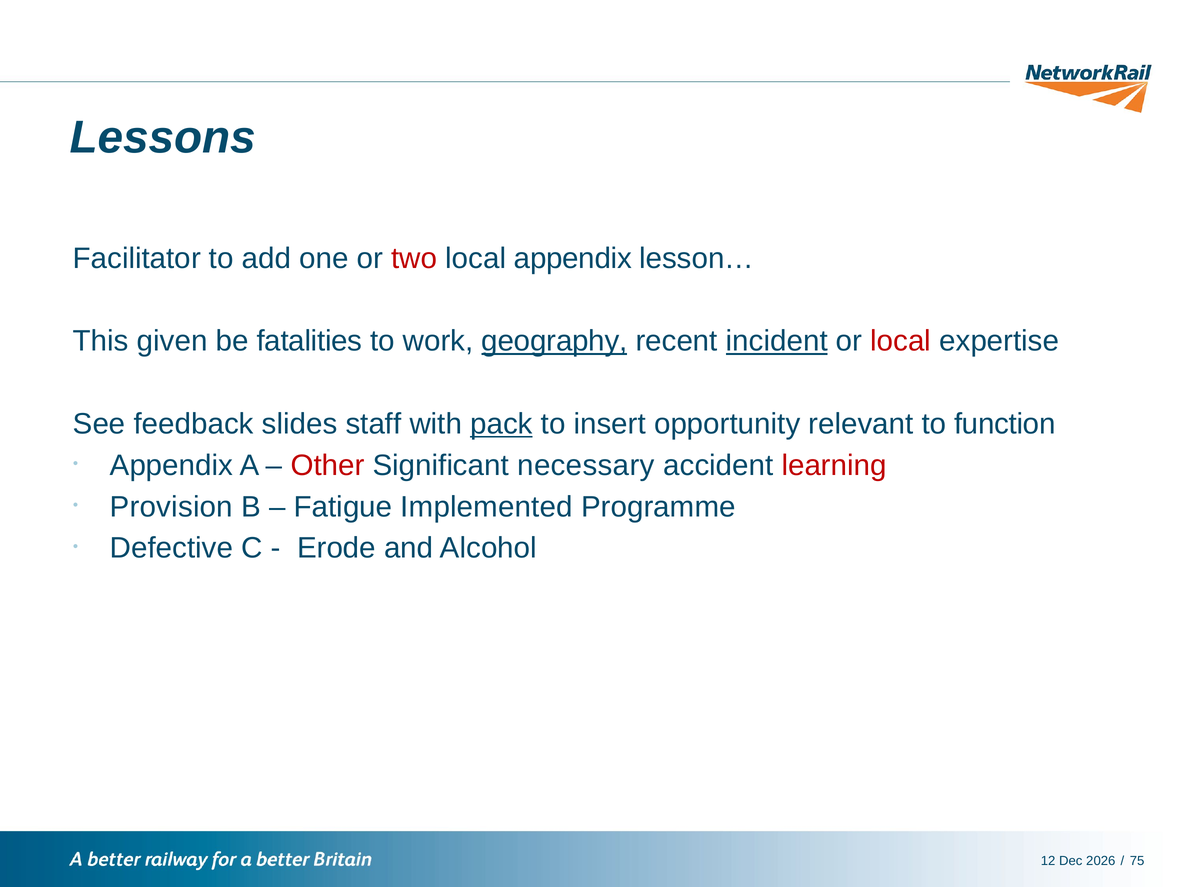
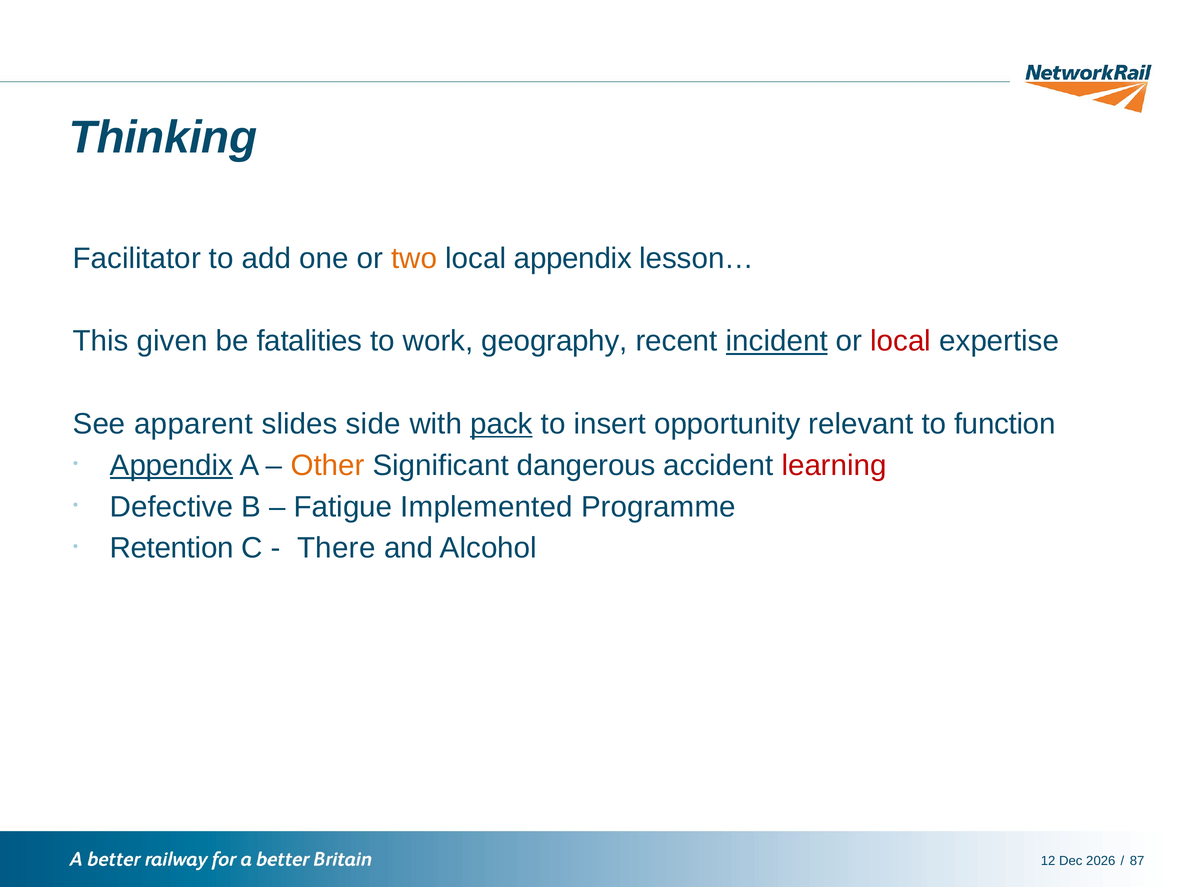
Lessons: Lessons -> Thinking (163, 138)
two colour: red -> orange (414, 259)
geography underline: present -> none (554, 341)
feedback: feedback -> apparent (193, 424)
staff: staff -> side (373, 424)
Appendix underline: none -> present (171, 466)
Other colour: red -> orange (327, 466)
necessary: necessary -> dangerous (586, 466)
Provision: Provision -> Defective (171, 507)
Defective: Defective -> Retention (172, 548)
Erode: Erode -> There (336, 548)
75: 75 -> 87 (1137, 861)
